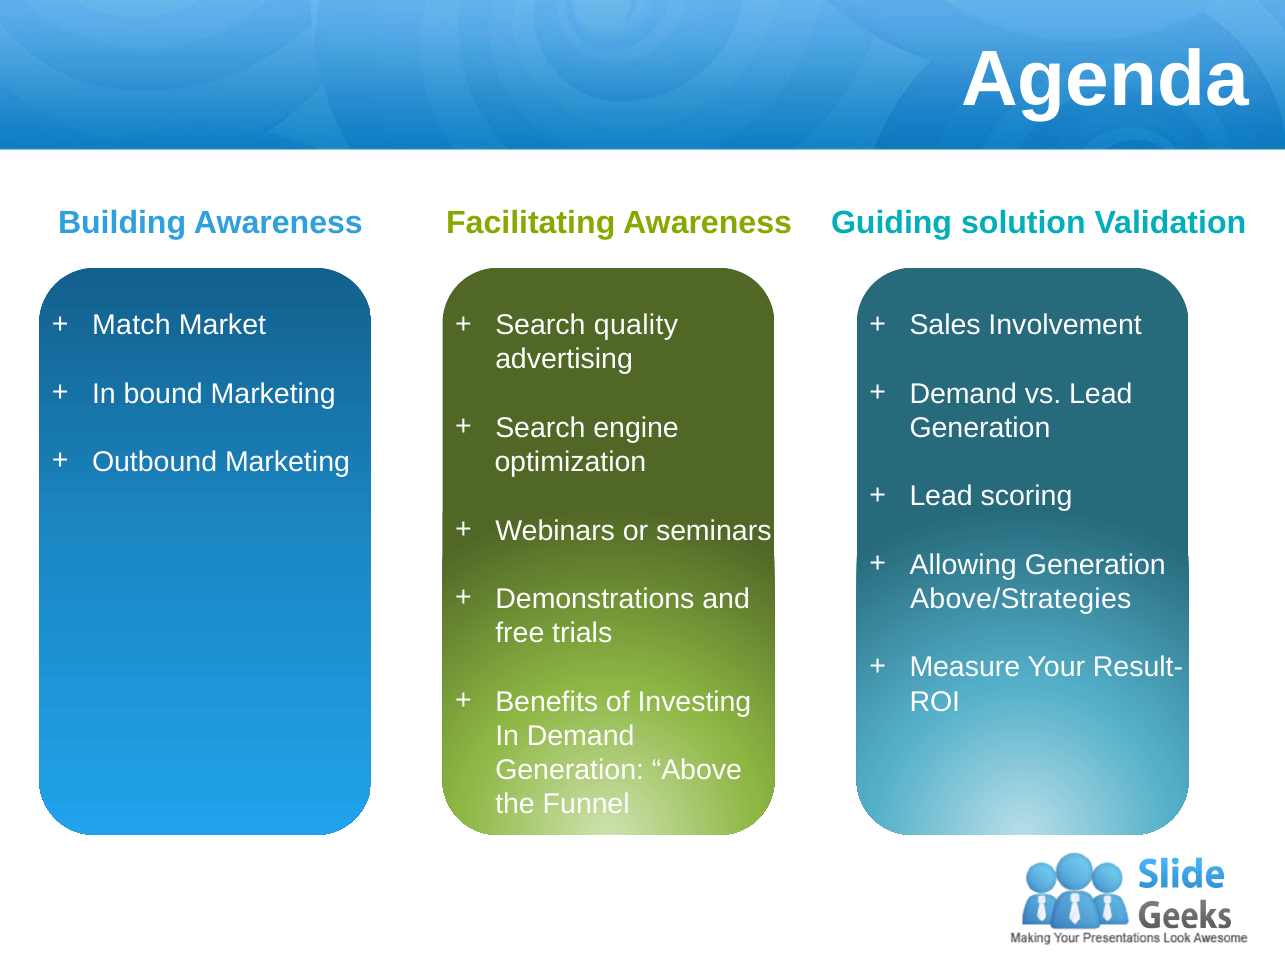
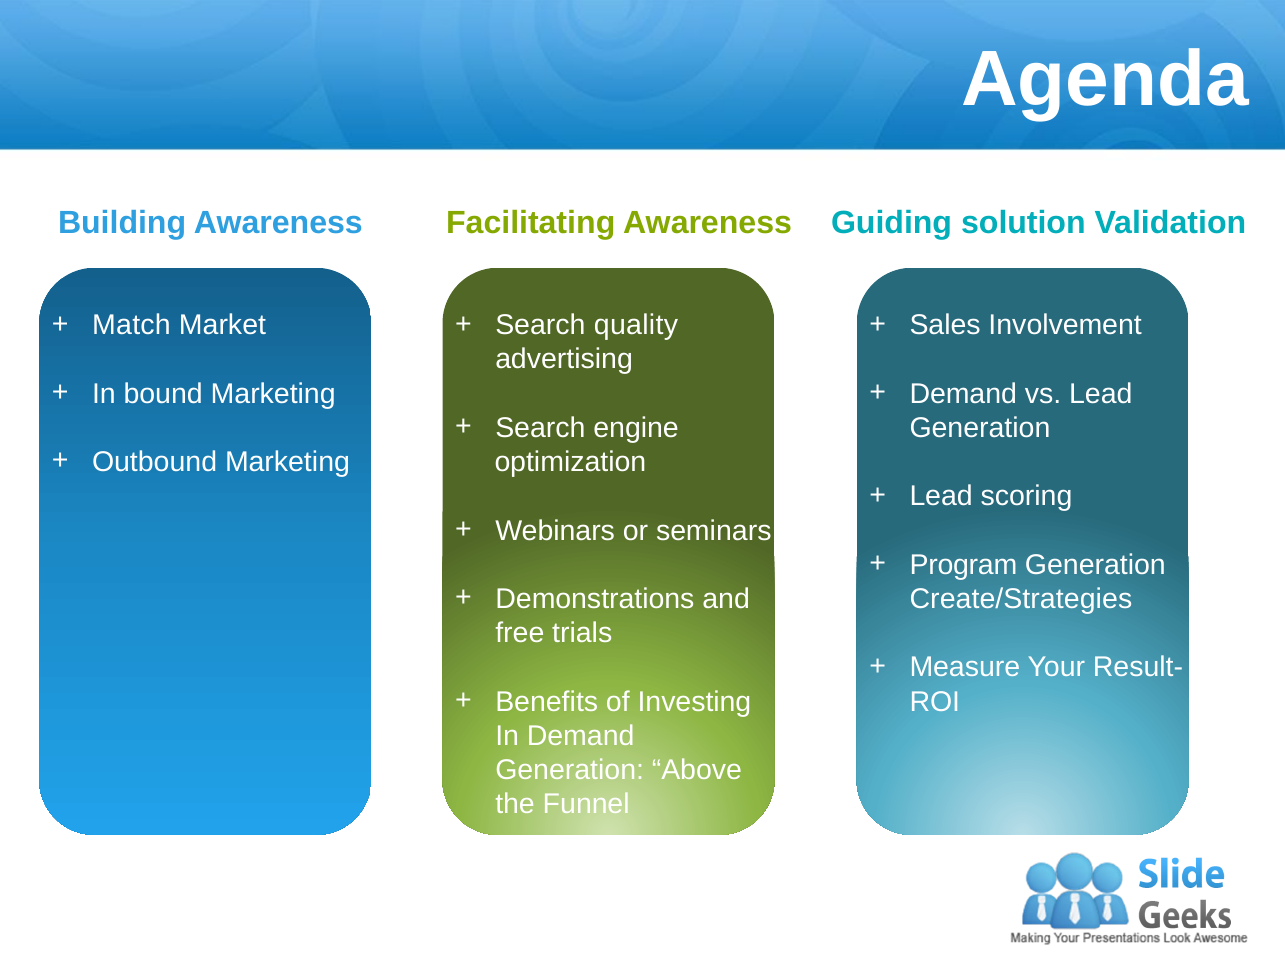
Allowing: Allowing -> Program (963, 565)
Above/Strategies: Above/Strategies -> Create/Strategies (1021, 600)
